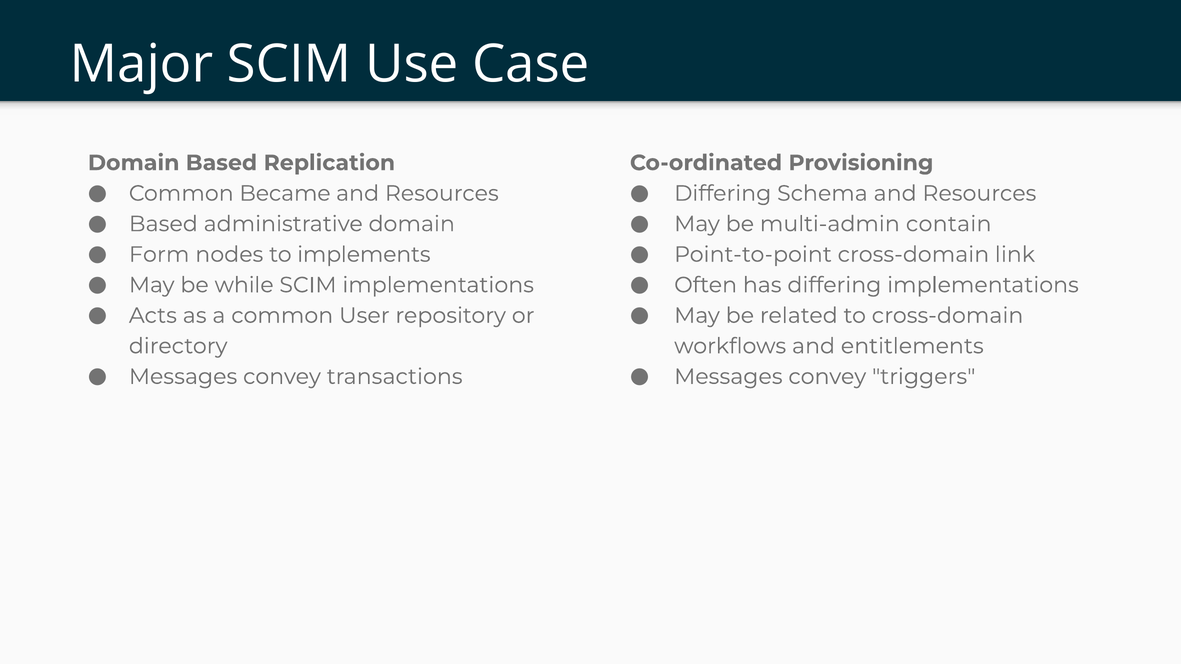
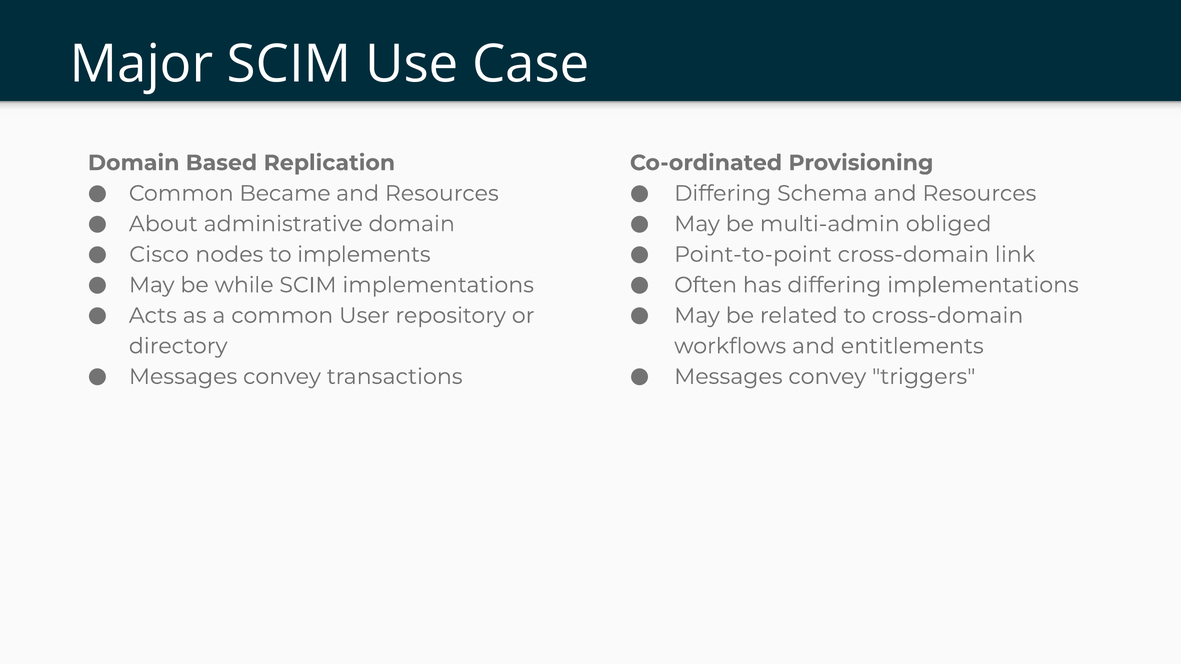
Based: Based -> About (163, 224)
contain: contain -> obliged (949, 224)
Form: Form -> Cisco (159, 255)
